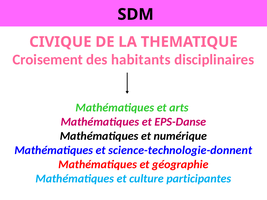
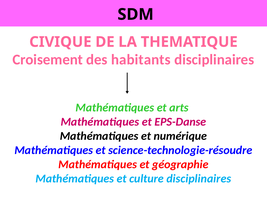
science-technologie-donnent: science-technologie-donnent -> science-technologie-résoudre (180, 150)
culture participantes: participantes -> disciplinaires (199, 179)
